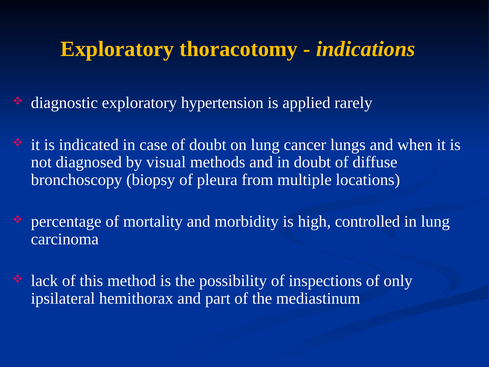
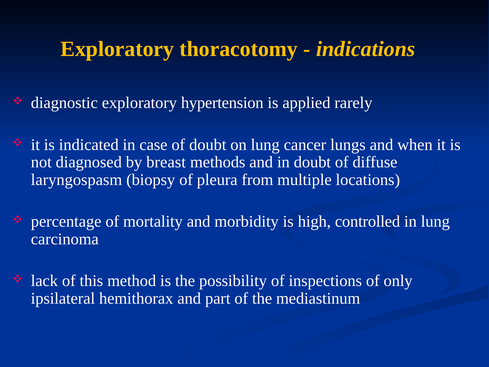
visual: visual -> breast (166, 162)
bronchoscopy: bronchoscopy -> laryngospasm (77, 180)
